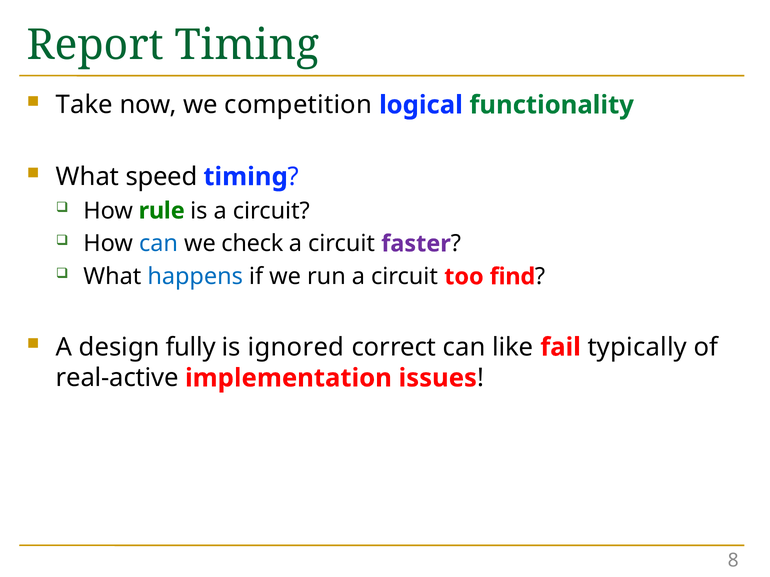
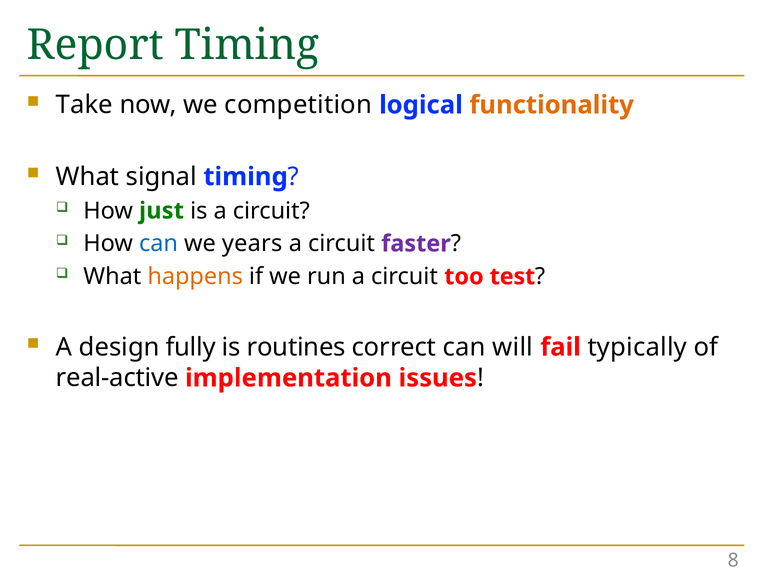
functionality colour: green -> orange (552, 105)
speed: speed -> signal (161, 177)
rule: rule -> just (161, 211)
check: check -> years (252, 244)
happens colour: blue -> orange (195, 277)
find: find -> test (512, 277)
ignored: ignored -> routines (296, 348)
like: like -> will (513, 348)
